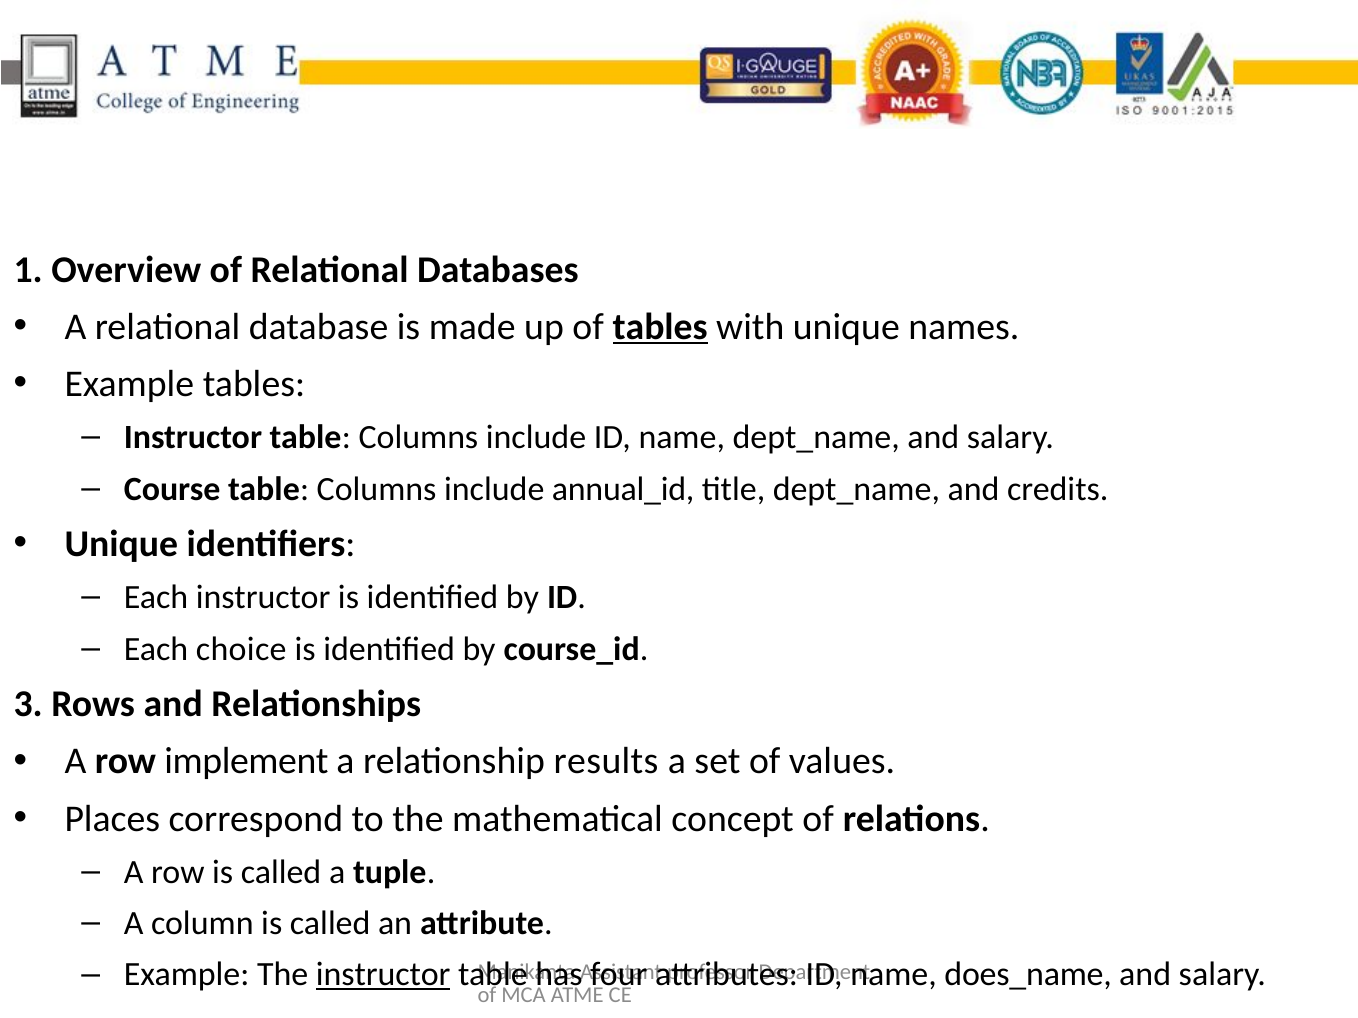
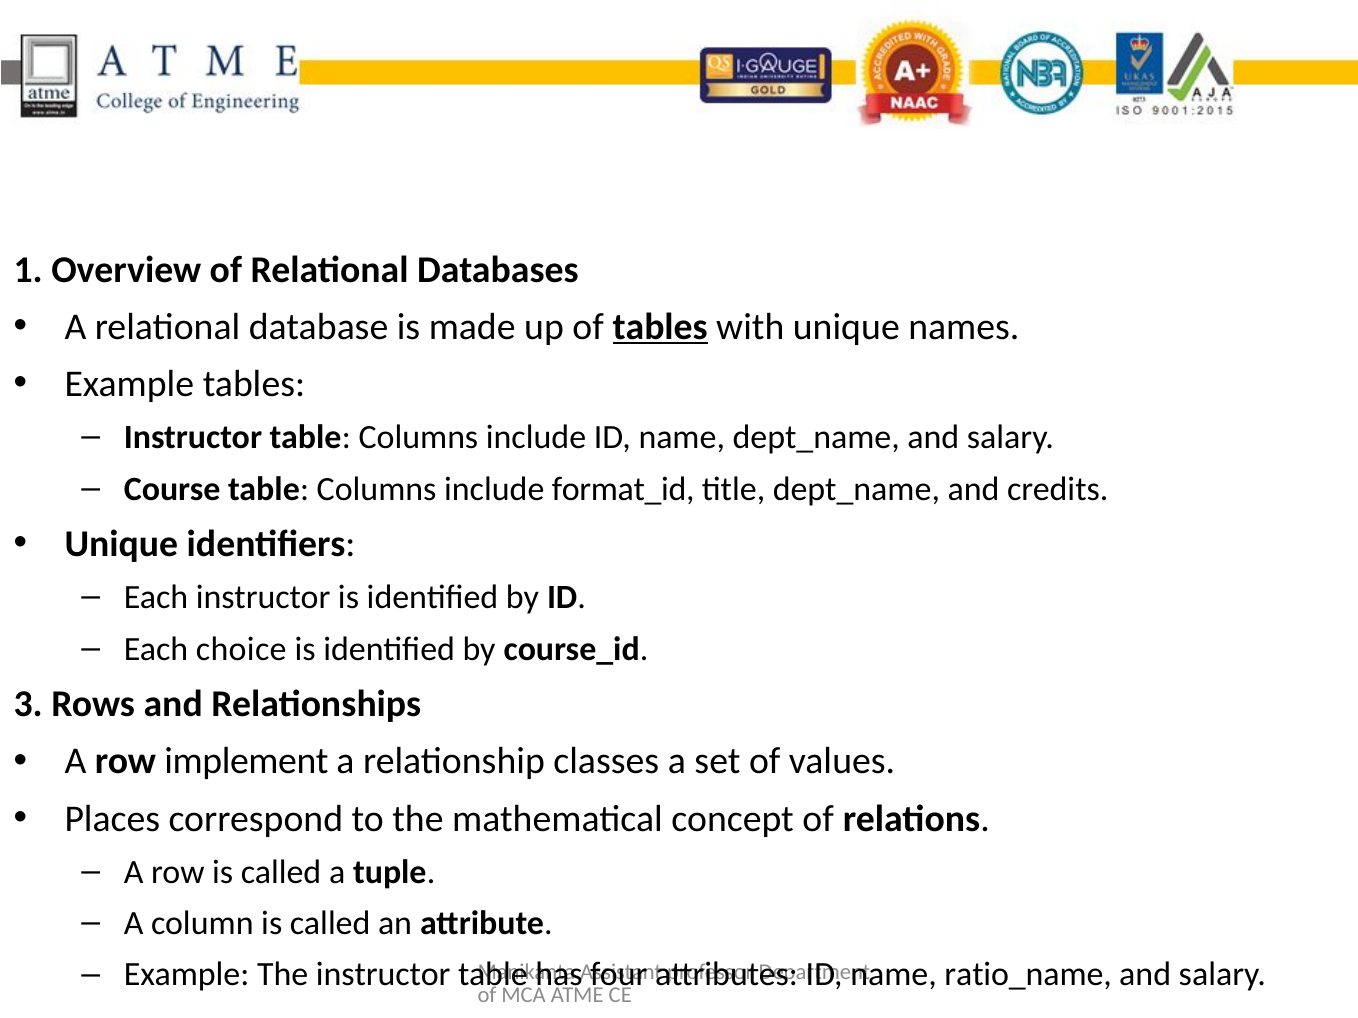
annual_id: annual_id -> format_id (623, 489)
results: results -> classes (606, 762)
instructor underline: present -> none (383, 975)
does_name: does_name -> ratio_name (1028, 975)
